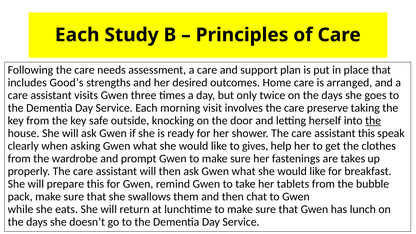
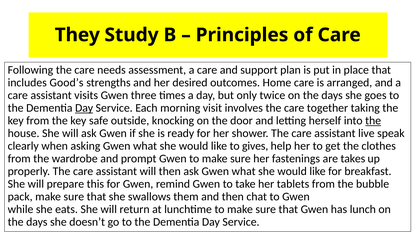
Each: Each -> They (77, 35)
Day underline: none -> present (84, 108)
preserve: preserve -> together (328, 108)
assistant this: this -> live (366, 133)
